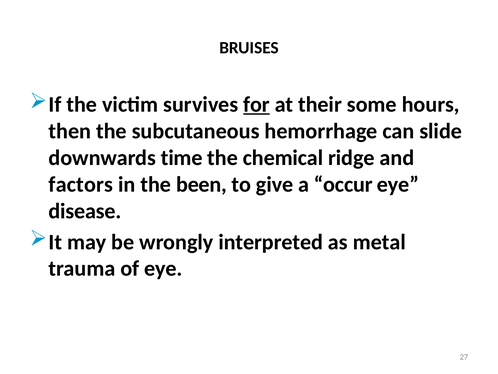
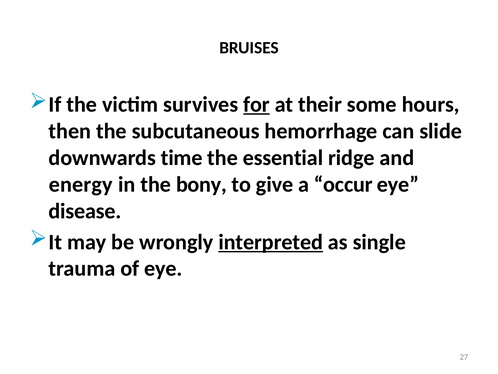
chemical: chemical -> essential (283, 158)
factors: factors -> energy (81, 184)
been: been -> bony (201, 184)
interpreted underline: none -> present (271, 242)
metal: metal -> single (379, 242)
